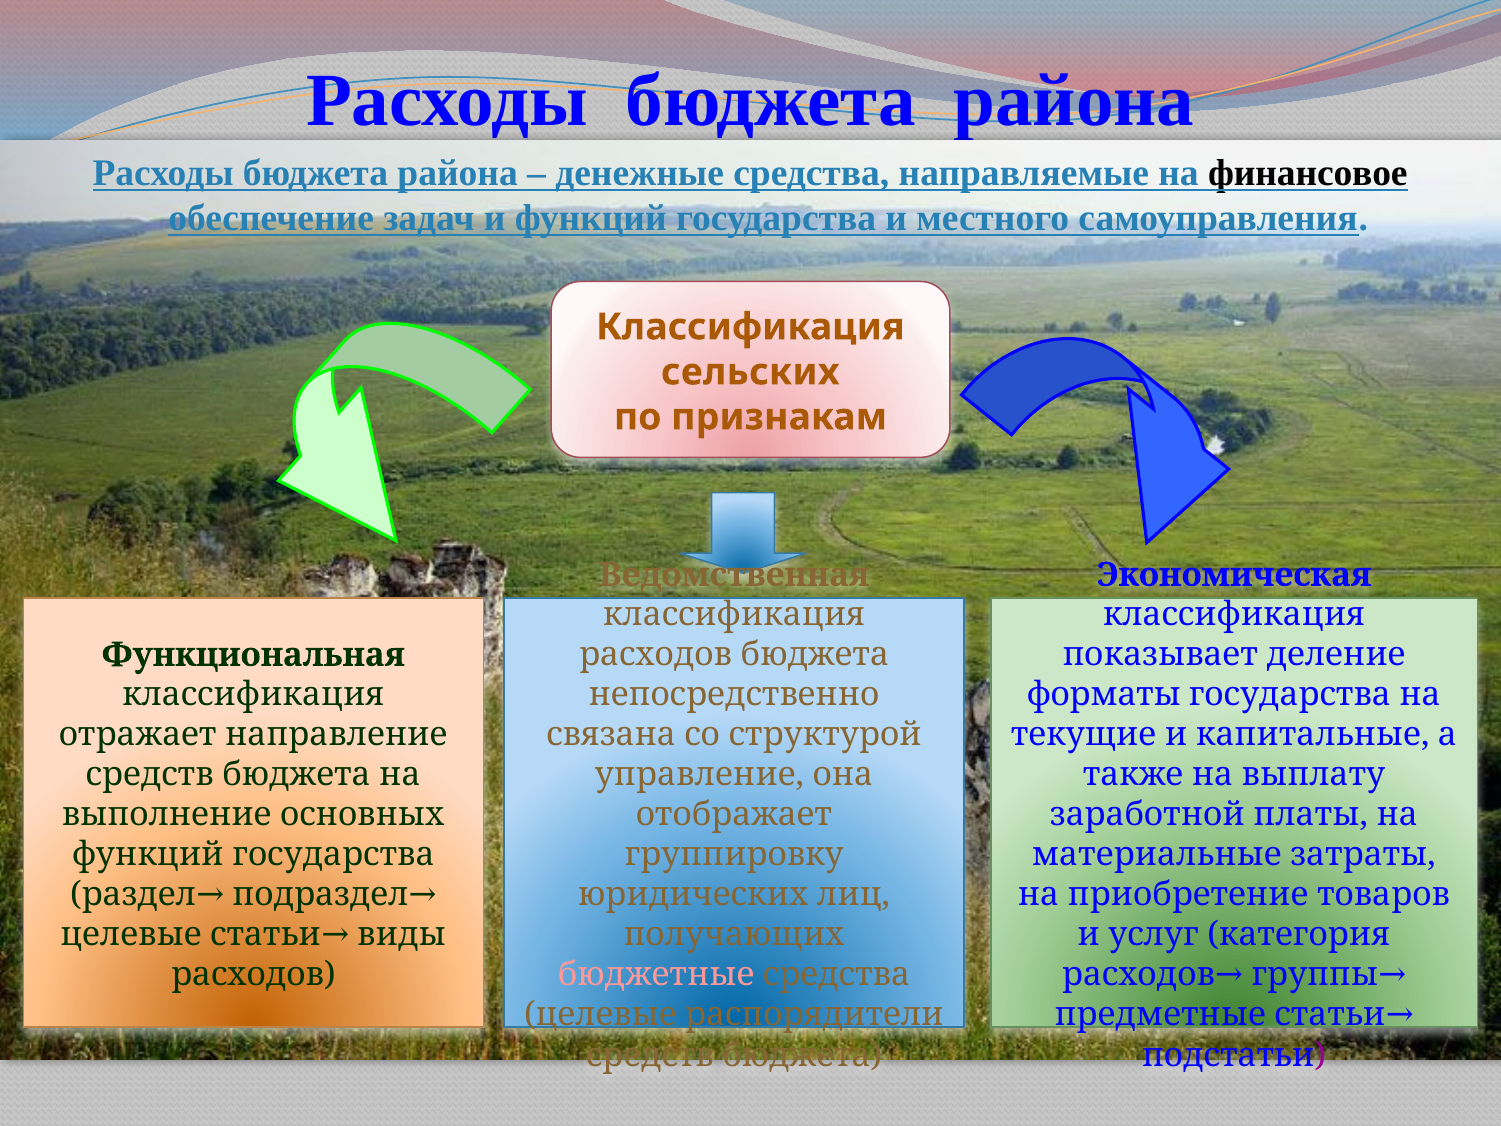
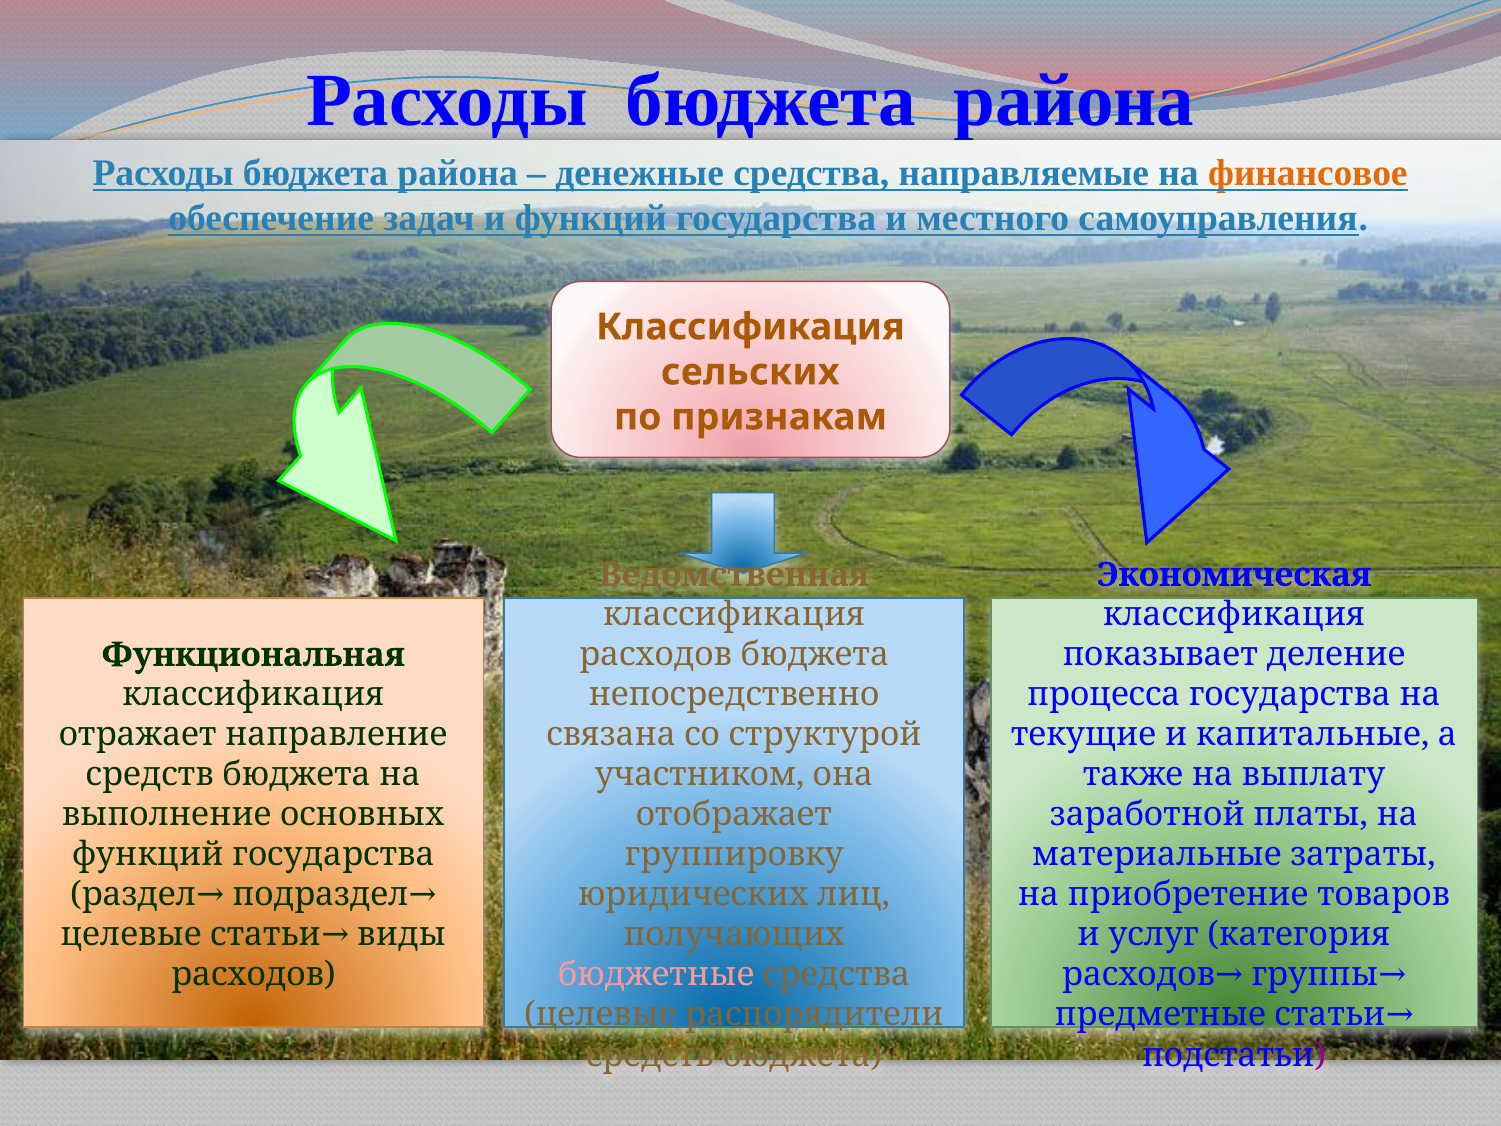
финансовое colour: black -> orange (1308, 173)
форматы: форматы -> процесса (1104, 695)
управление: управление -> участником (700, 775)
